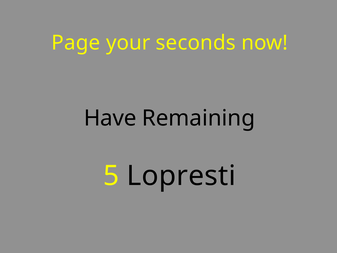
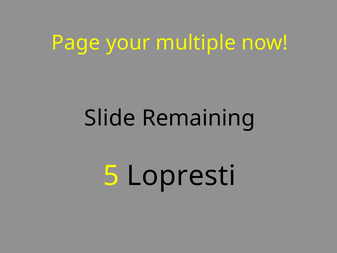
seconds: seconds -> multiple (196, 43)
Have: Have -> Slide (110, 118)
